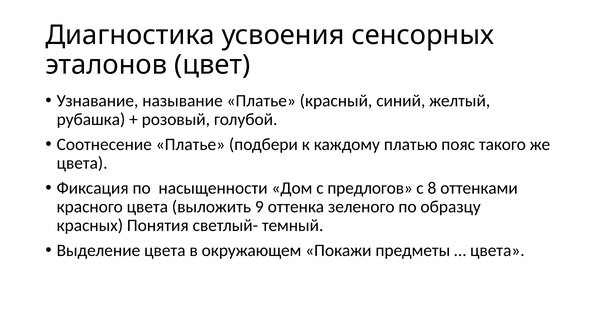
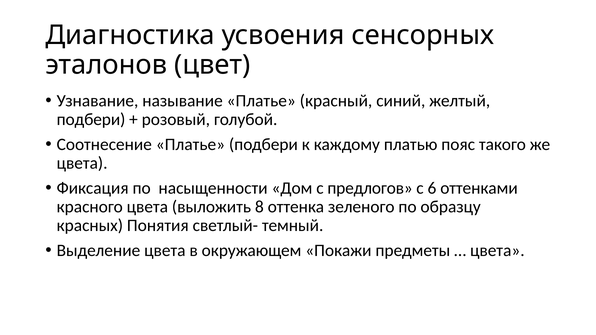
рубашка: рубашка -> подбери (91, 119)
8: 8 -> 6 (432, 188)
9: 9 -> 8 (259, 207)
